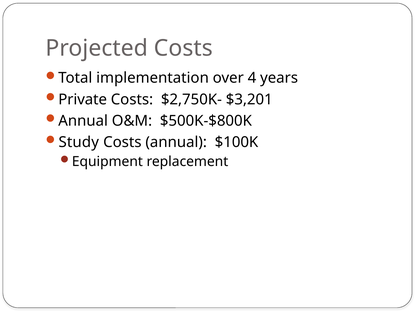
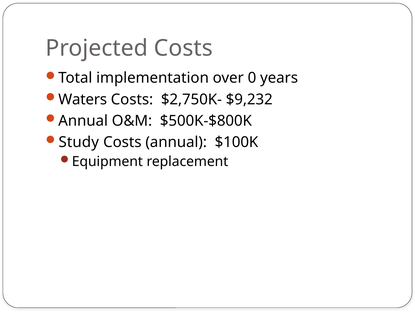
4: 4 -> 0 (252, 78)
Private: Private -> Waters (83, 99)
$3,201: $3,201 -> $9,232 (249, 99)
